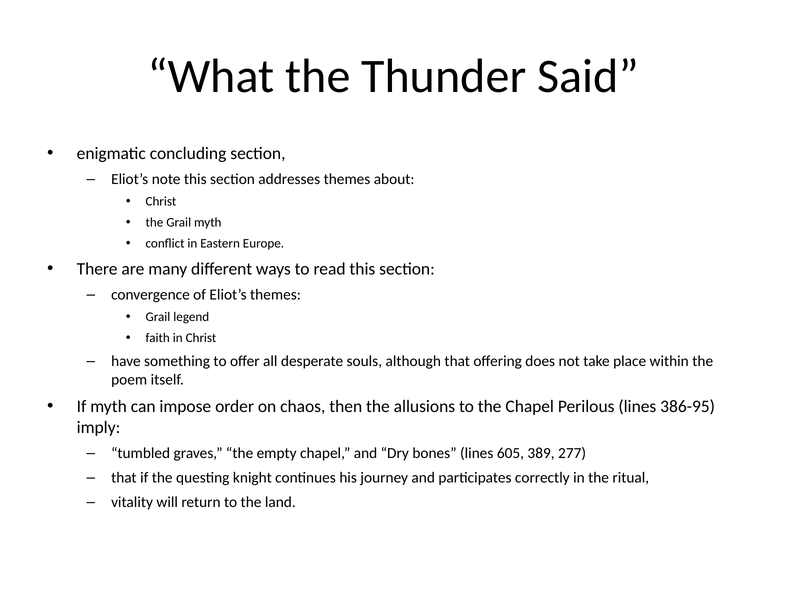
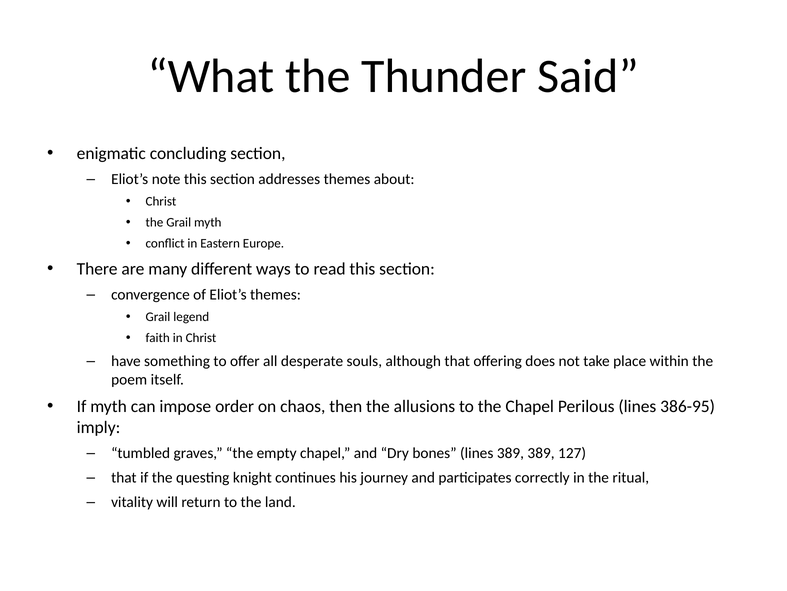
lines 605: 605 -> 389 (510, 453)
277: 277 -> 127 (572, 453)
